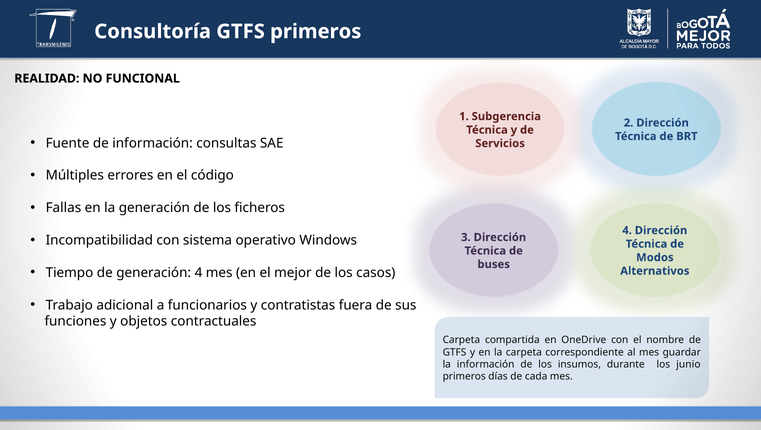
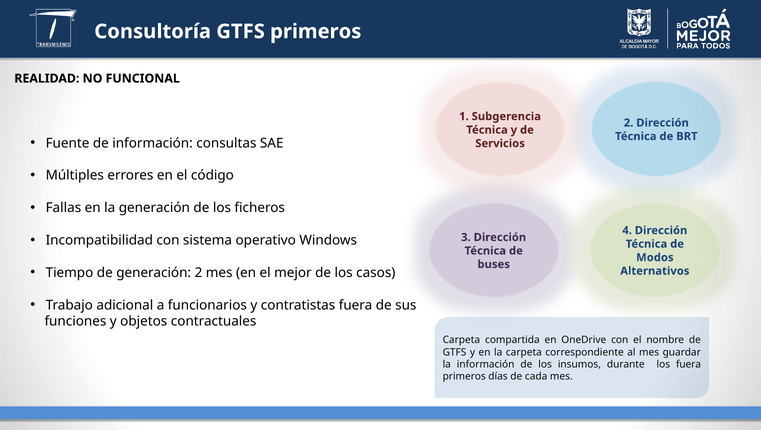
generación 4: 4 -> 2 (198, 273)
los junio: junio -> fuera (689, 364)
